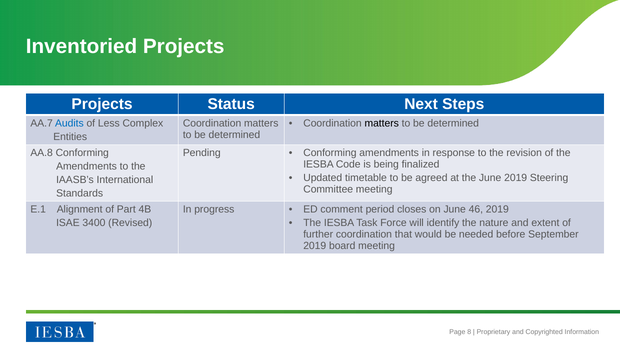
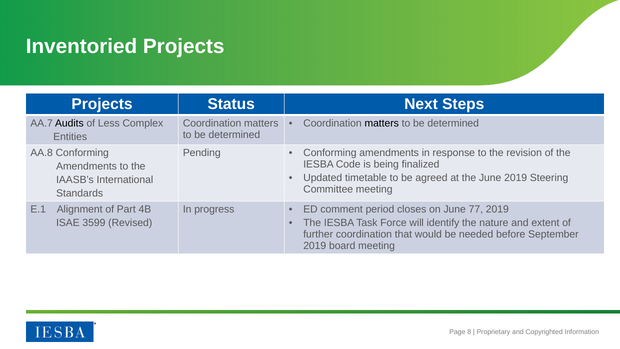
Audits colour: blue -> black (69, 123)
46: 46 -> 77 (476, 209)
3400: 3400 -> 3599 (94, 223)
